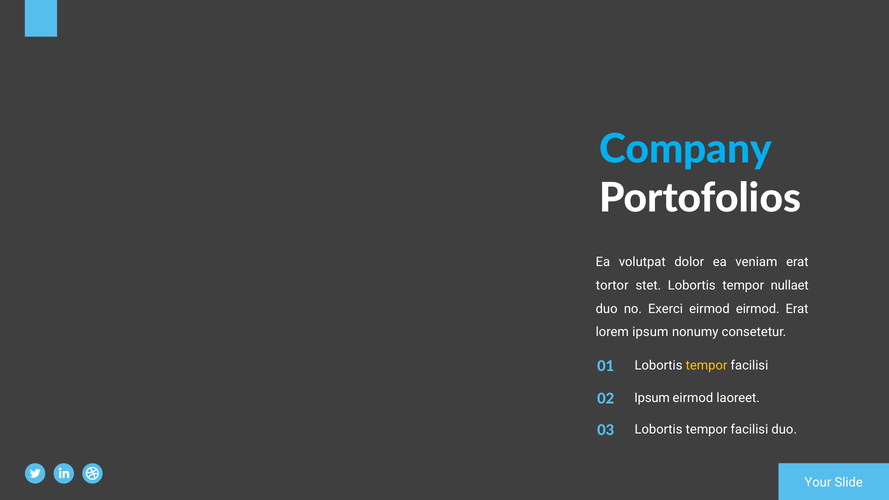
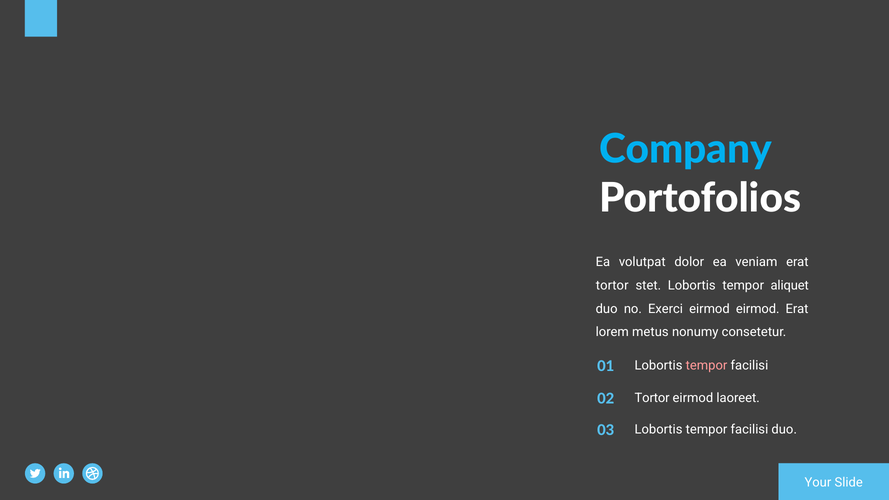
nullaet: nullaet -> aliquet (790, 286)
lorem ipsum: ipsum -> metus (650, 332)
tempor colour: yellow -> pink (707, 366)
02 Ipsum: Ipsum -> Tortor (652, 398)
